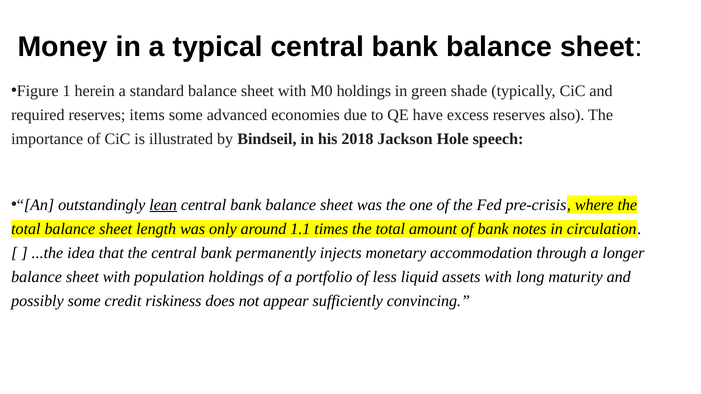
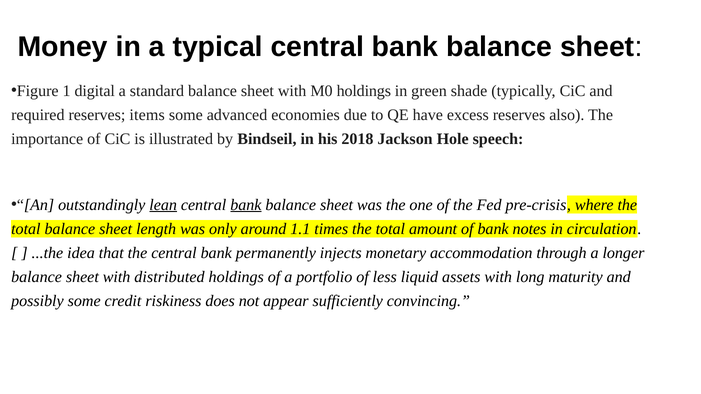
herein: herein -> digital (95, 91)
bank underline: none -> present (246, 205)
population: population -> distributed (169, 277)
